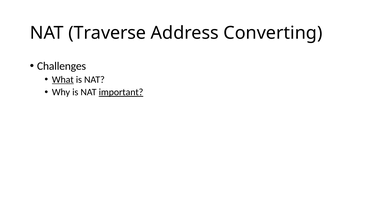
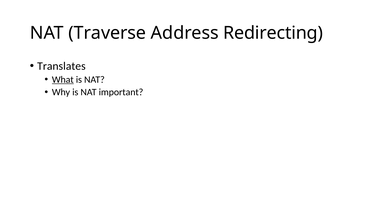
Converting: Converting -> Redirecting (273, 33)
Challenges: Challenges -> Translates (61, 66)
important underline: present -> none (121, 92)
